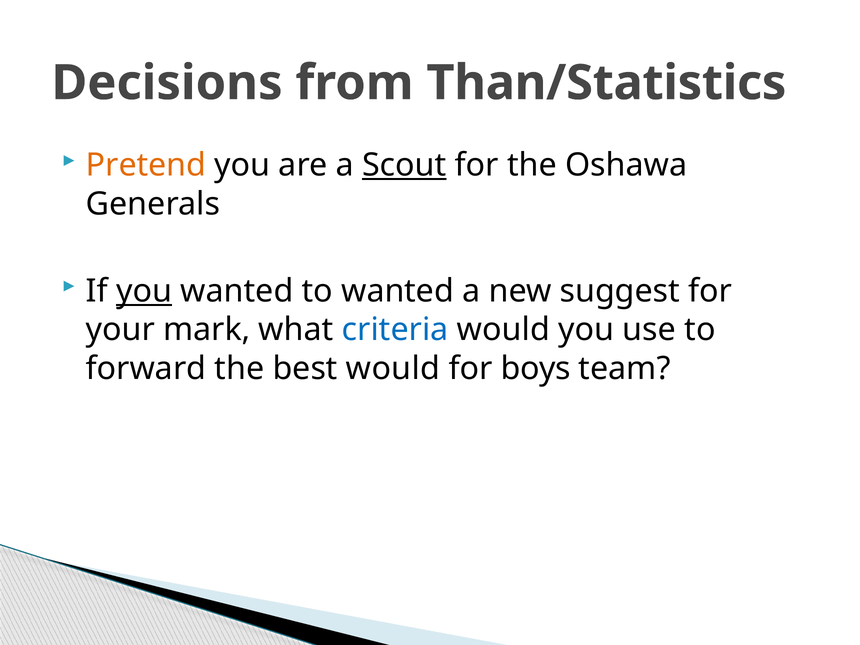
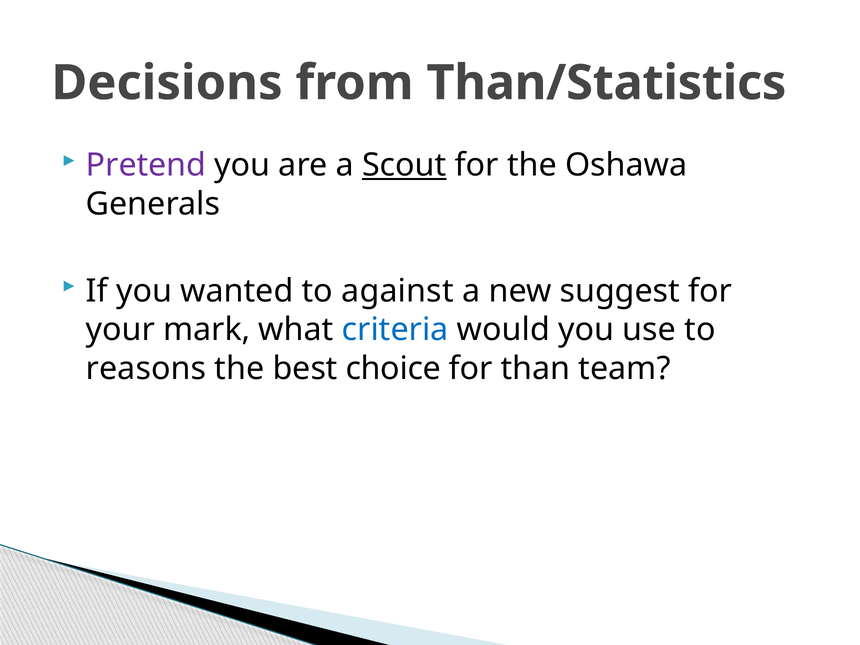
Pretend colour: orange -> purple (146, 165)
you underline: present -> none (144, 291)
to wanted: wanted -> against (397, 291)
forward: forward -> reasons (146, 368)
best would: would -> choice (393, 368)
boys: boys -> than (536, 368)
